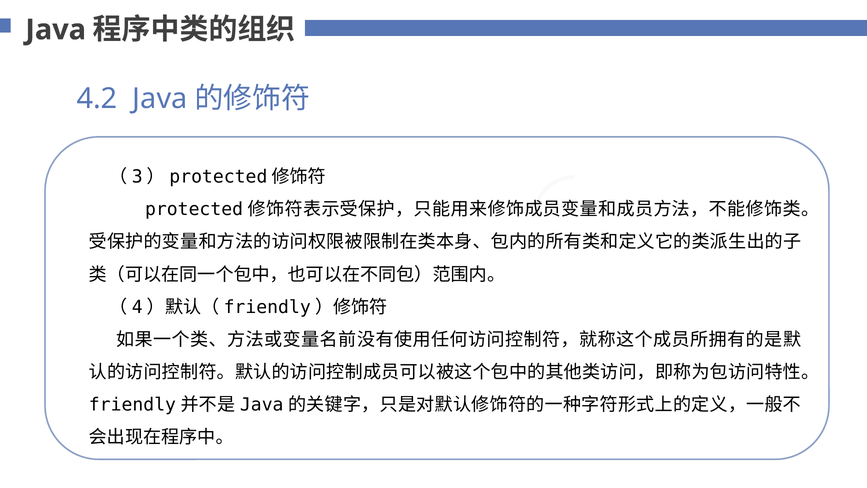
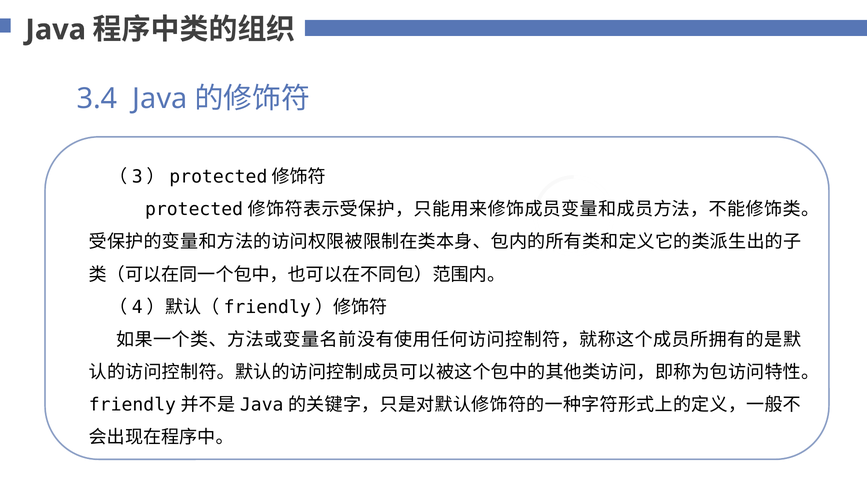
4.2: 4.2 -> 3.4 (97, 99)
